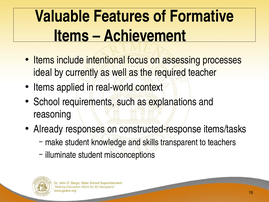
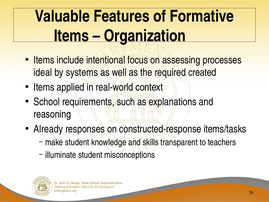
Achievement: Achievement -> Organization (145, 36)
currently: currently -> systems (82, 72)
teacher: teacher -> created (202, 72)
